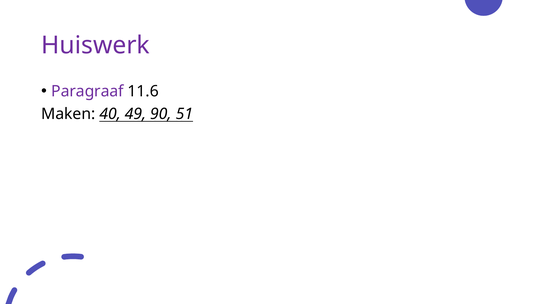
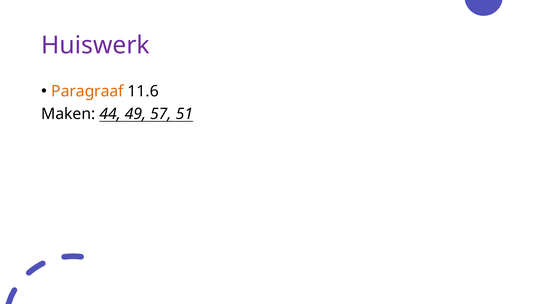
Paragraaf colour: purple -> orange (87, 91)
40: 40 -> 44 (110, 114)
90: 90 -> 57 (161, 114)
